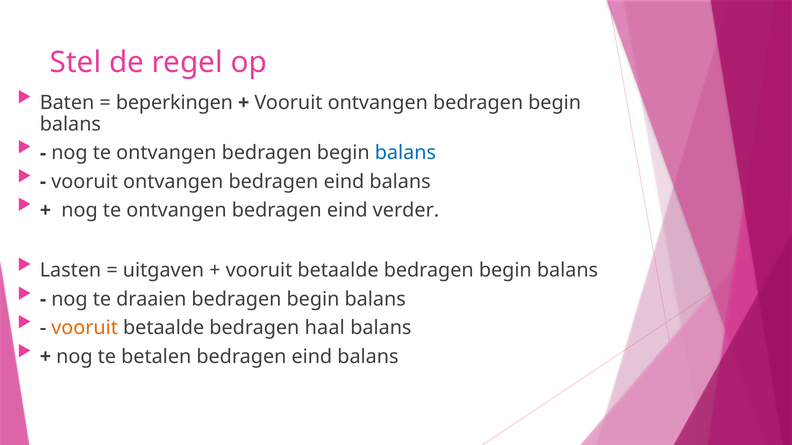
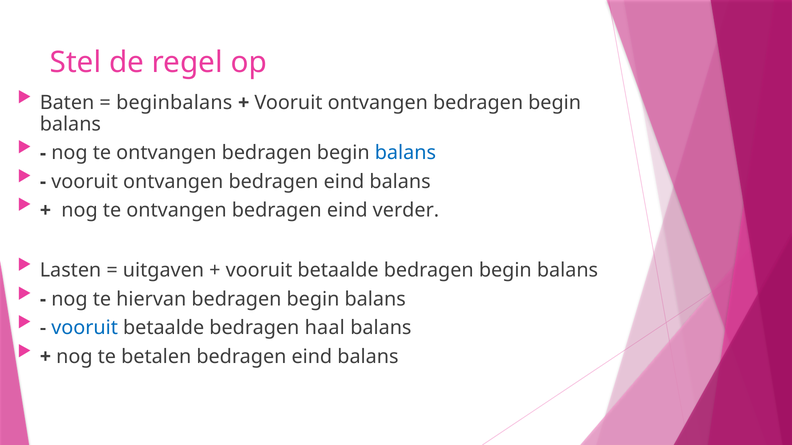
beperkingen: beperkingen -> beginbalans (174, 103)
draaien: draaien -> hiervan (151, 299)
vooruit colour: orange -> blue (85, 328)
